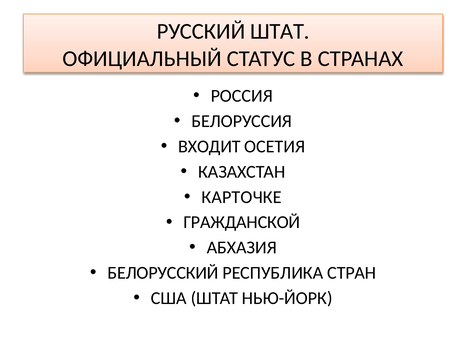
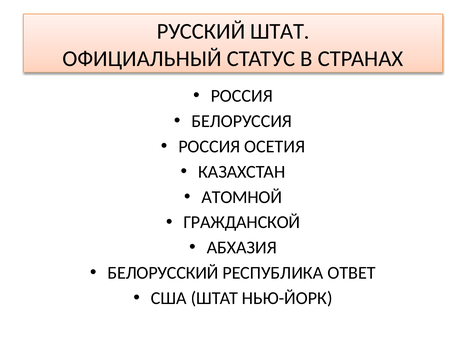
ВХОДИТ: ВХОДИТ -> РОССИЯ (209, 147)
КАРТОЧКЕ: КАРТОЧКЕ -> АТОМНОЙ (242, 197)
СТРАН: СТРАН -> ОТВЕТ (352, 273)
